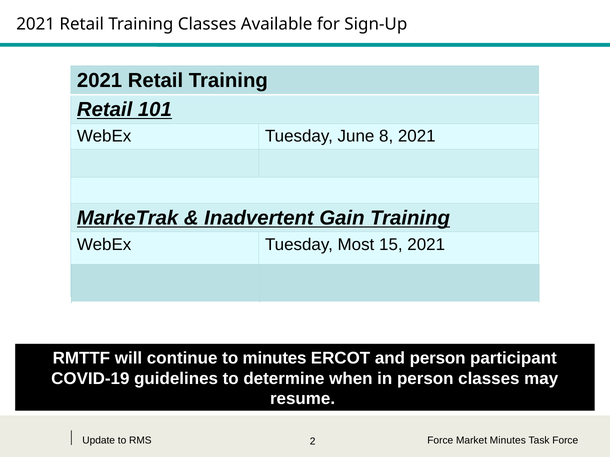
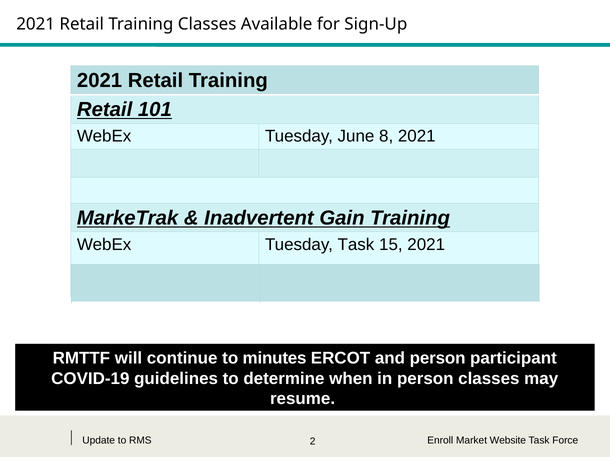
Tuesday Most: Most -> Task (356, 245)
Force: Force -> Enroll (440, 441)
Market Minutes: Minutes -> Website (508, 441)
